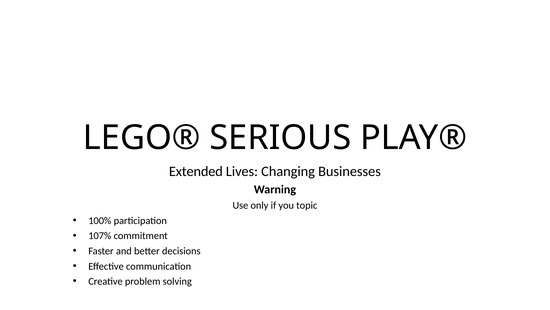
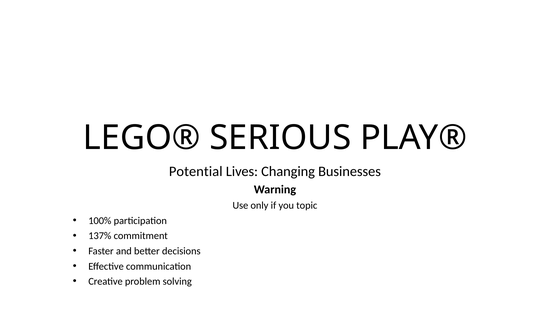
Extended: Extended -> Potential (196, 171)
107%: 107% -> 137% (100, 235)
